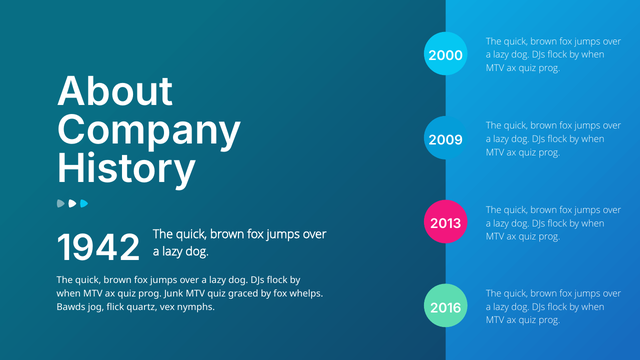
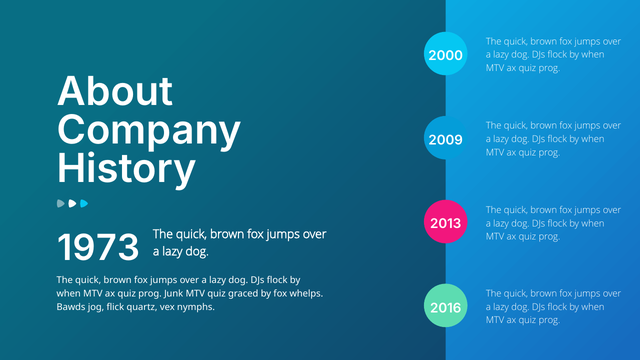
1942: 1942 -> 1973 (99, 248)
